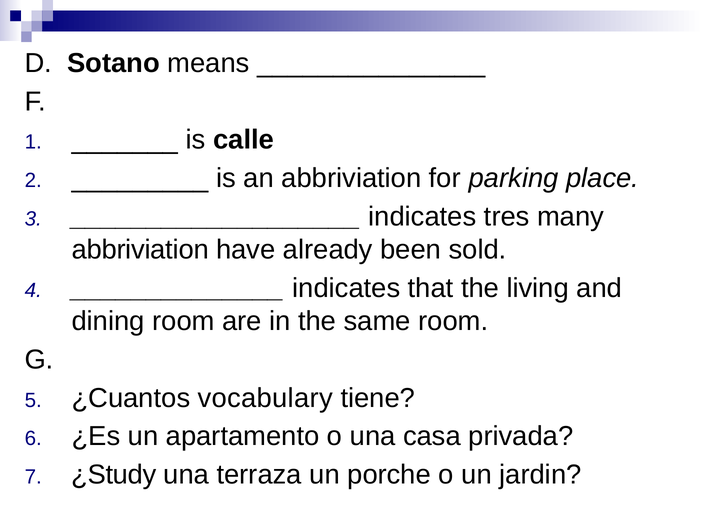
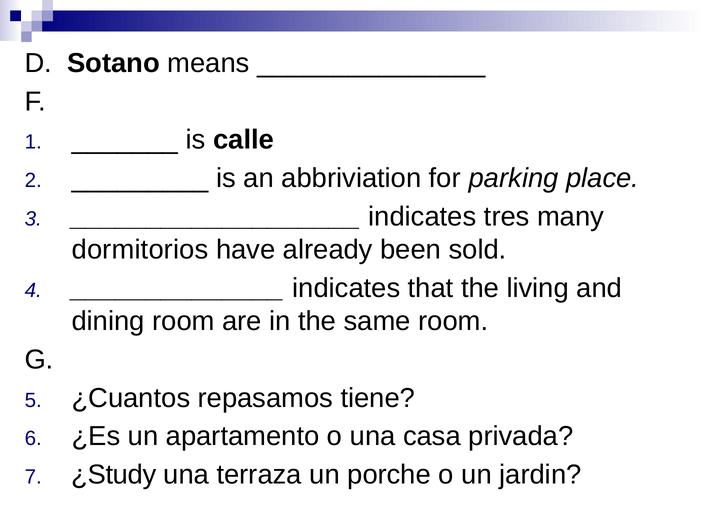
abbriviation: abbriviation -> dormitorios (140, 250)
vocabulary: vocabulary -> repasamos (265, 398)
